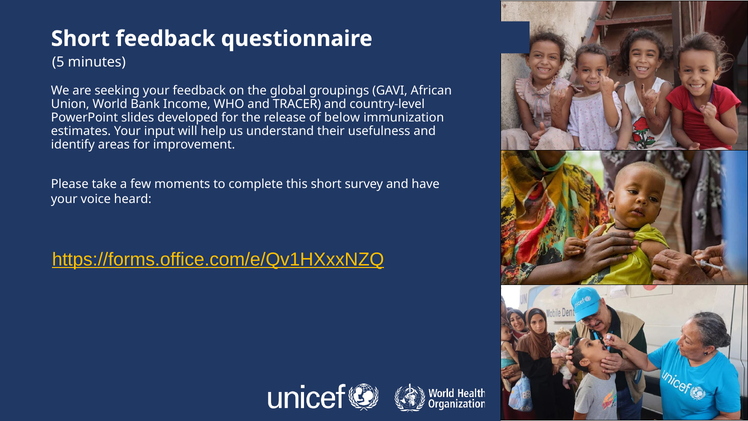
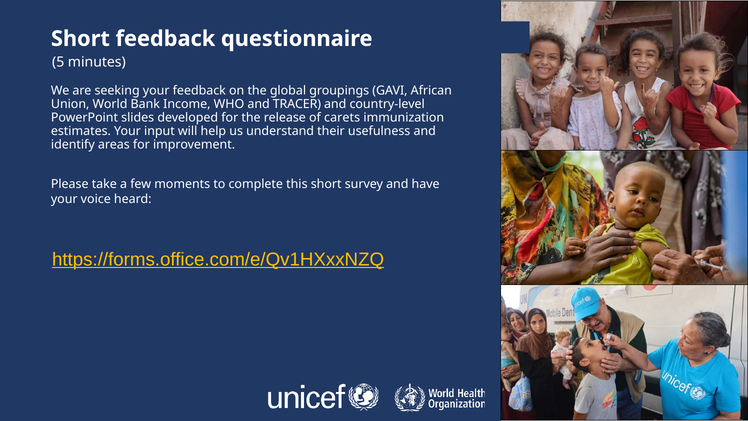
below: below -> carets (342, 118)
